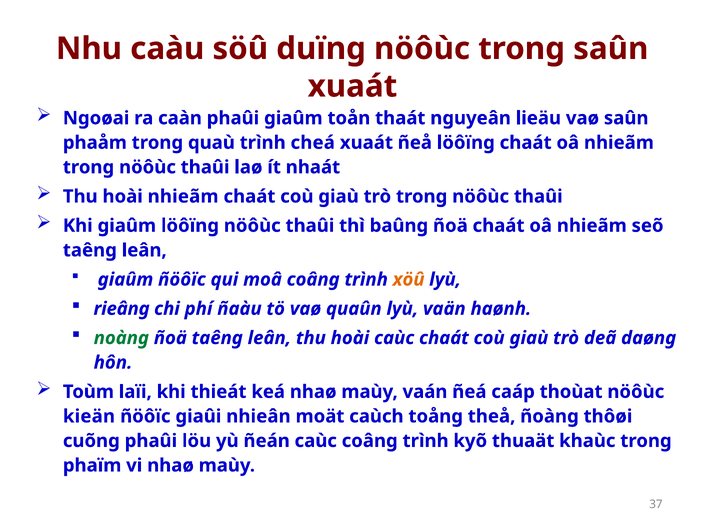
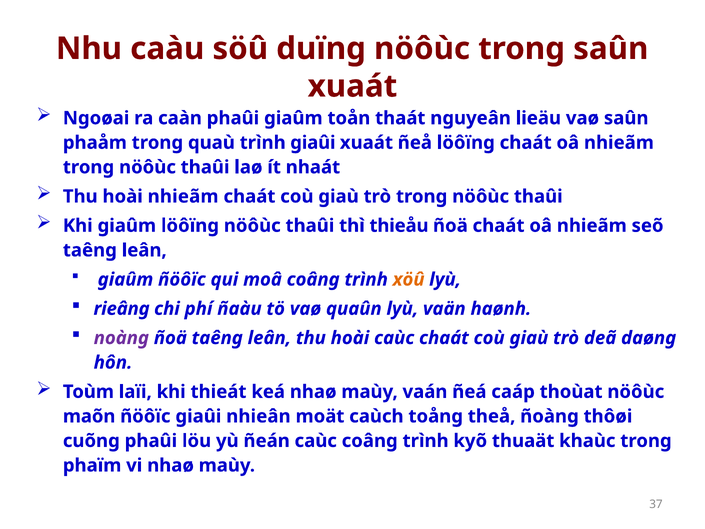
trình cheá: cheá -> giaûi (313, 143)
baûng: baûng -> thieåu (399, 226)
noàng colour: green -> purple (121, 338)
kieän: kieän -> maõn (89, 416)
